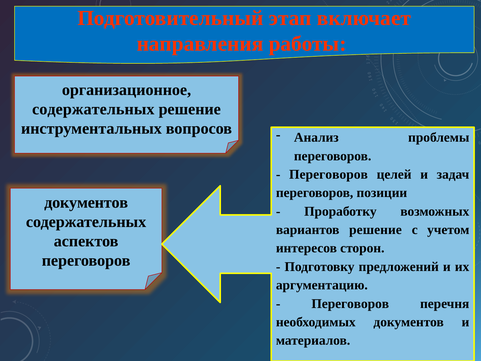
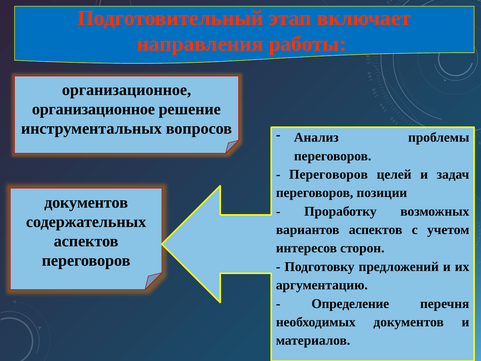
содержательных: содержательных -> организационное (93, 109)
вариантов решение: решение -> аспектов (376, 230)
Переговоров: Переговоров -> Определение (350, 303)
